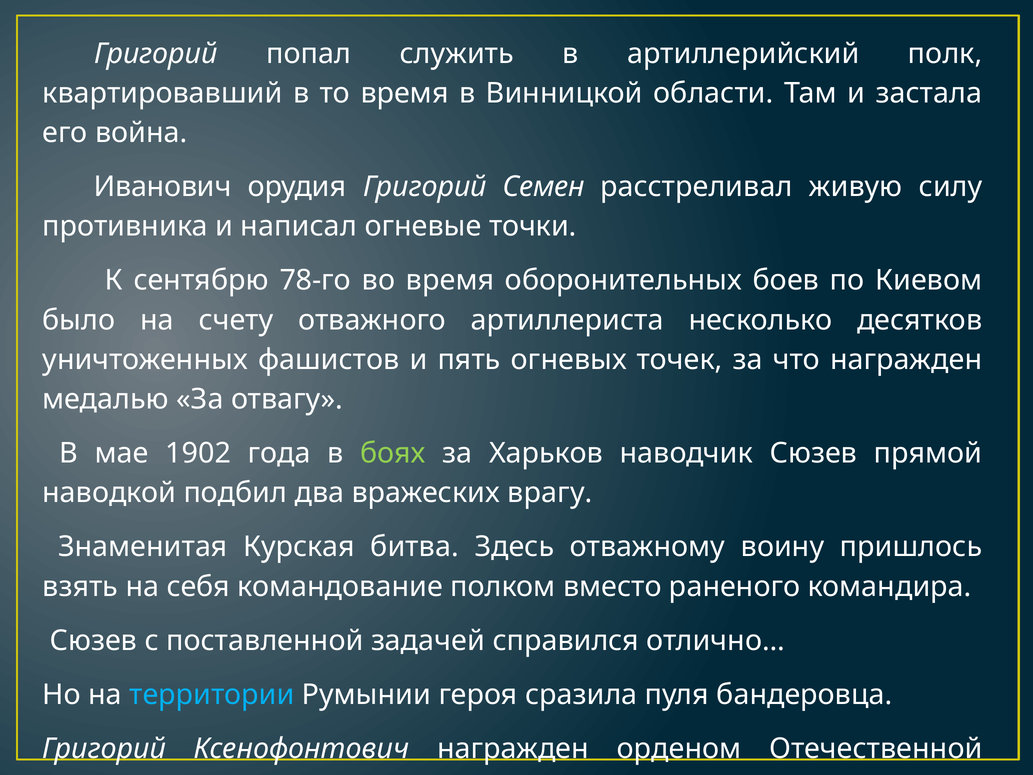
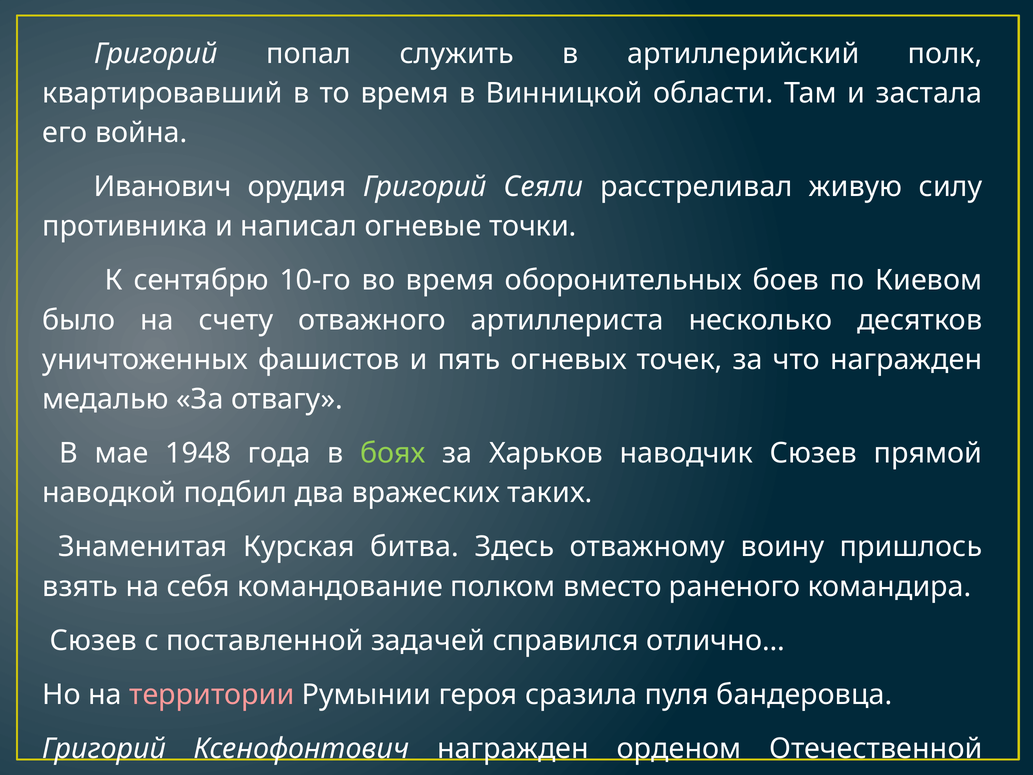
Семен: Семен -> Сеяли (543, 187)
78-го: 78-го -> 10-го (315, 280)
1902: 1902 -> 1948 (198, 453)
врагу: врагу -> таких (550, 493)
территории colour: light blue -> pink (212, 694)
